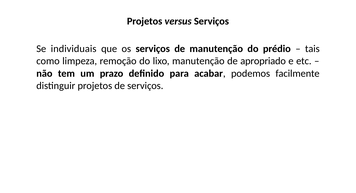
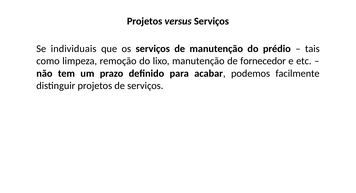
apropriado: apropriado -> fornecedor (263, 61)
